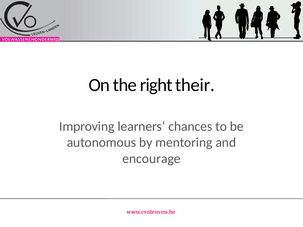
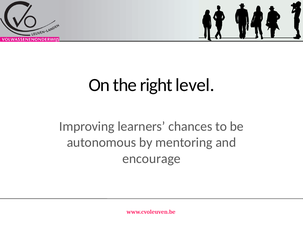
their: their -> level (195, 85)
